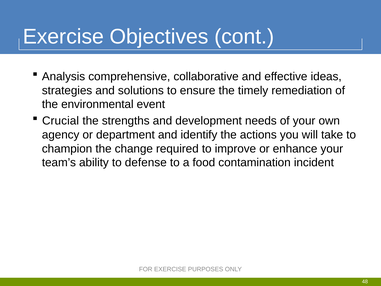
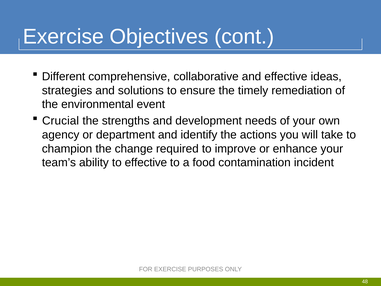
Analysis: Analysis -> Different (64, 76)
to defense: defense -> effective (146, 162)
